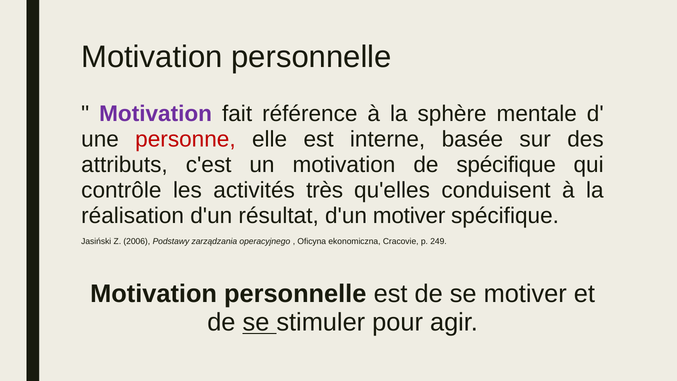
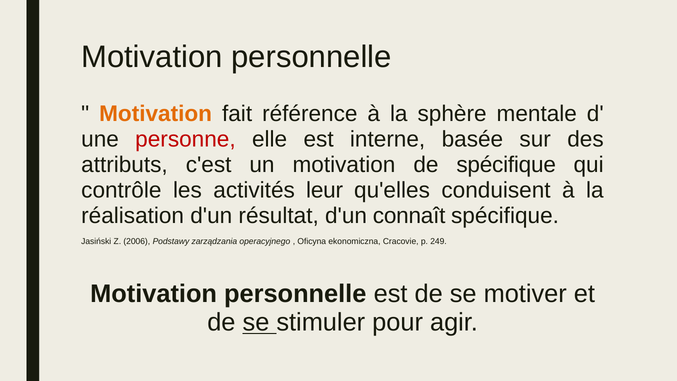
Motivation colour: purple -> orange (156, 114)
très: très -> leur (325, 190)
d'un motiver: motiver -> connaît (409, 216)
